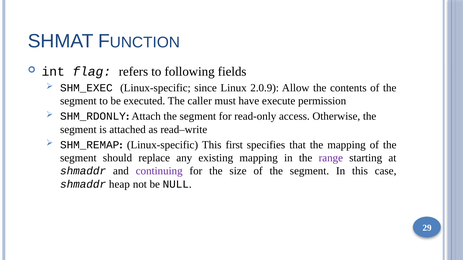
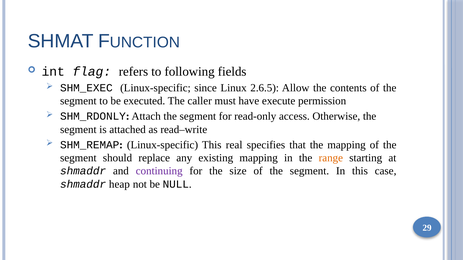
2.0.9: 2.0.9 -> 2.6.5 (265, 88)
first: first -> real (234, 145)
range colour: purple -> orange (331, 158)
